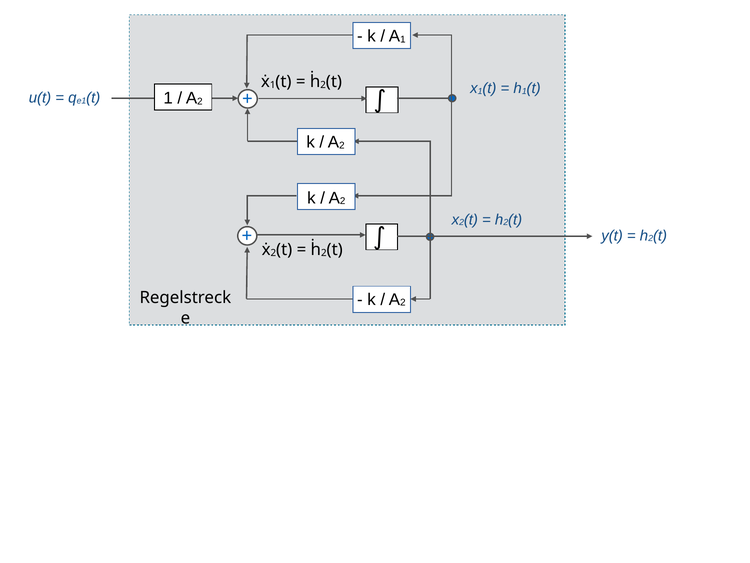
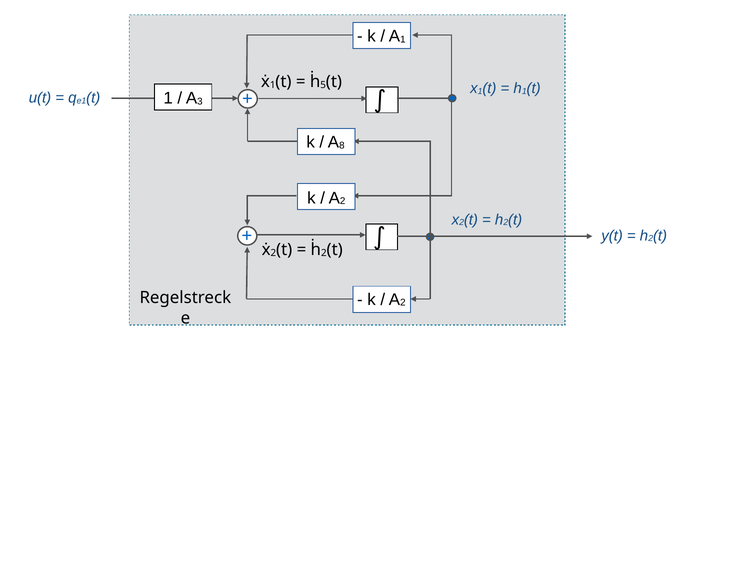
2: 2 -> 5 (323, 85)
2: 2 -> 3 (200, 101)
2: 2 -> 8 (342, 145)
